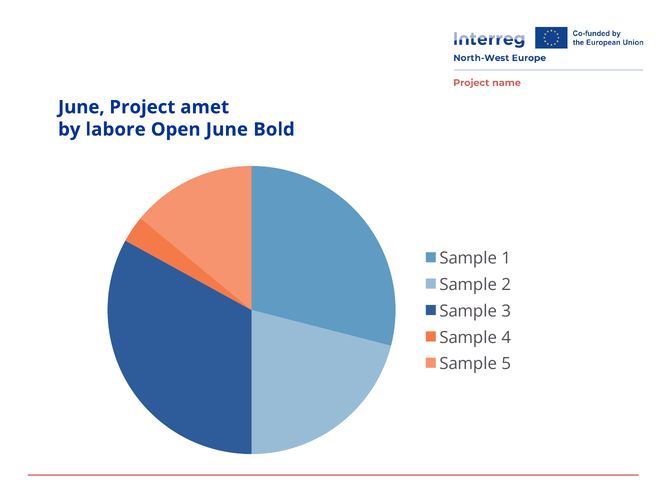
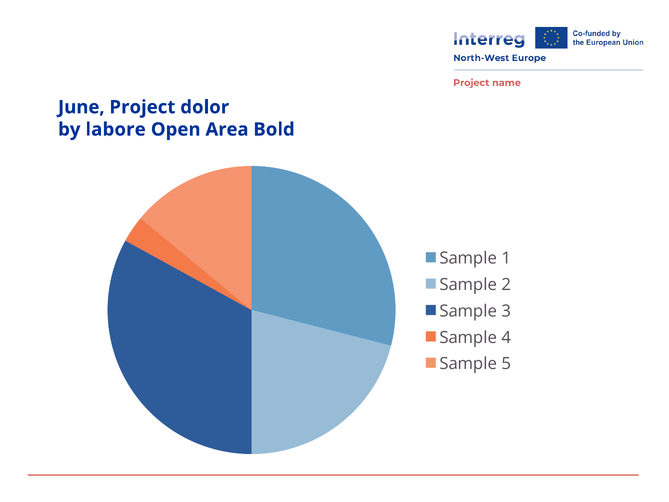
amet: amet -> dolor (205, 107)
Open June: June -> Area (227, 129)
